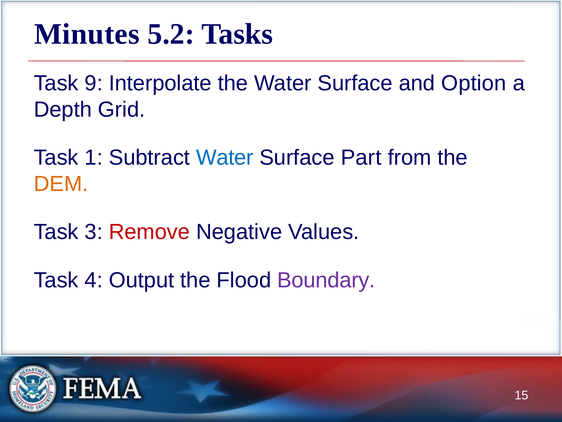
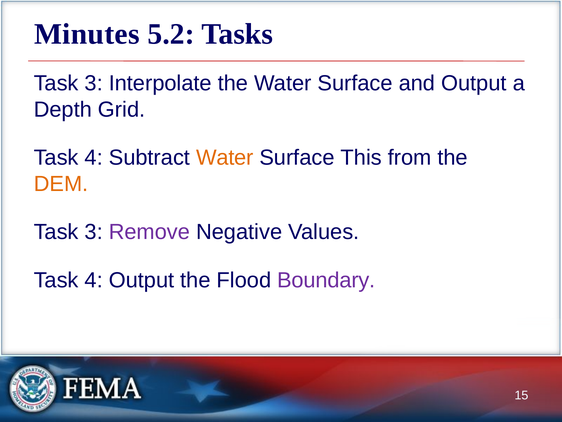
9: 9 -> 3 (94, 83)
and Option: Option -> Output (474, 83)
1: 1 -> 4 (94, 157)
Water colour: blue -> orange (225, 157)
Part: Part -> This (361, 157)
Remove colour: red -> purple (149, 232)
